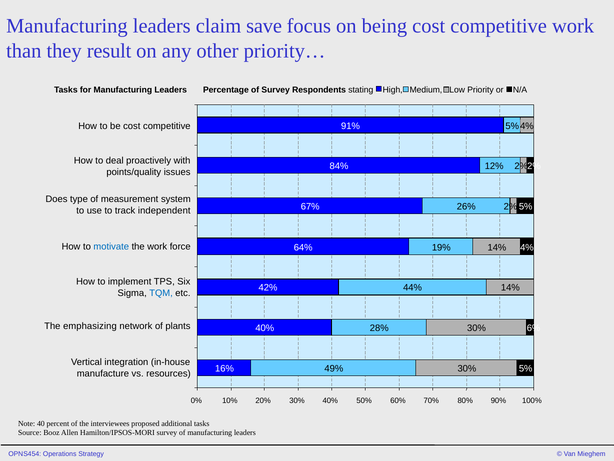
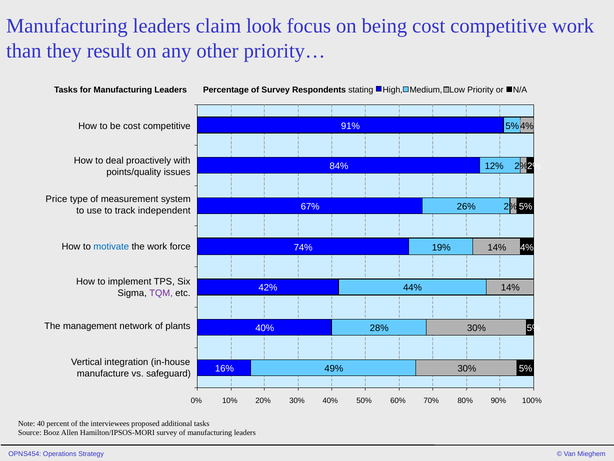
save: save -> look (264, 26)
Does: Does -> Price (56, 199)
64%: 64% -> 74% (303, 247)
TQM colour: blue -> purple (161, 293)
emphasizing: emphasizing -> management (90, 326)
6%: 6% -> 5% (534, 328)
resources: resources -> safeguard (169, 373)
